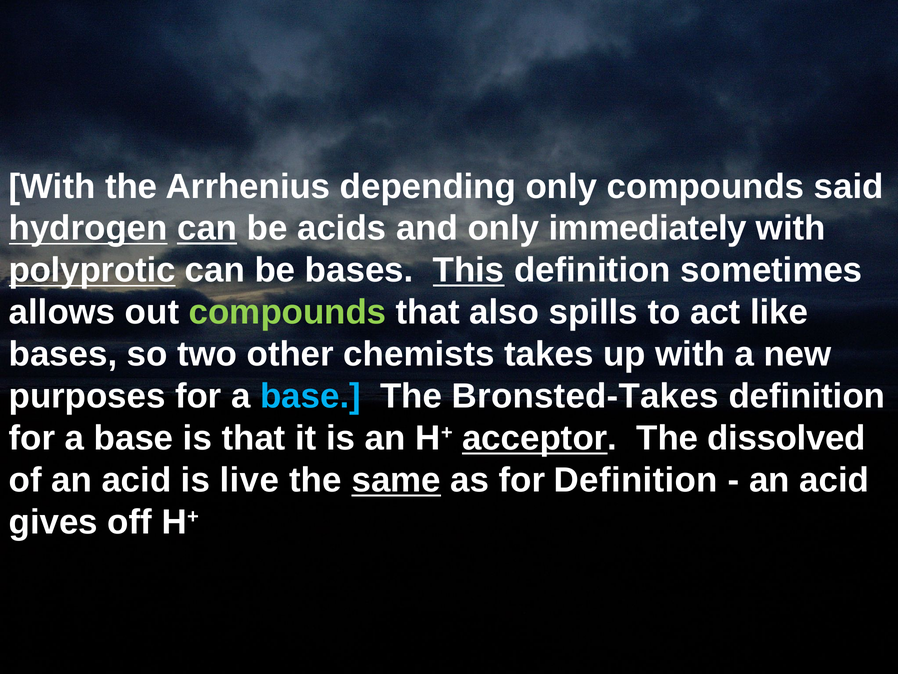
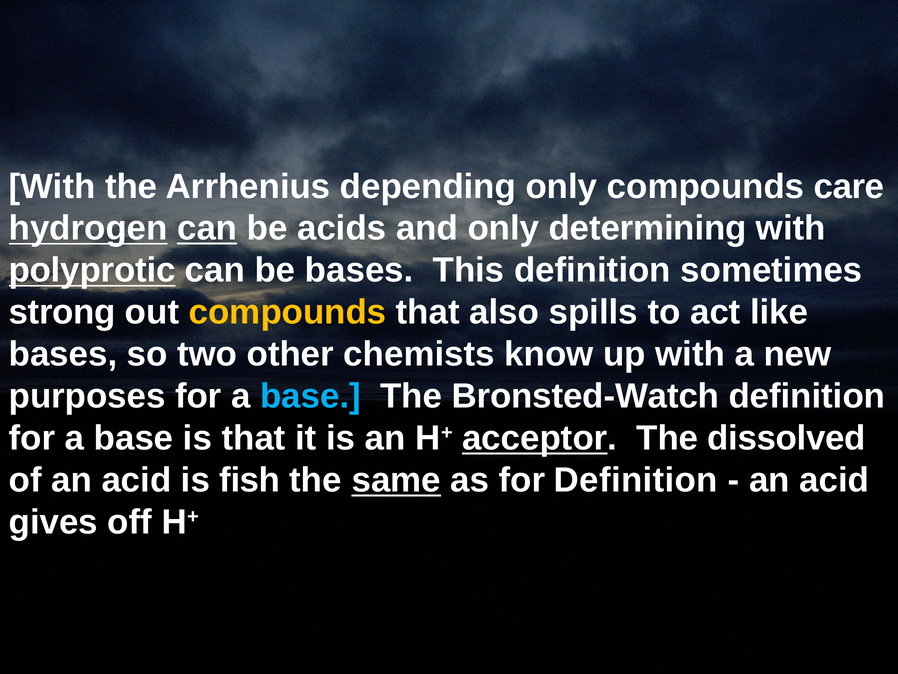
said: said -> care (849, 186)
immediately: immediately -> determining (648, 228)
This underline: present -> none (469, 270)
allows: allows -> strong (62, 312)
compounds colour: light green -> yellow (288, 312)
takes: takes -> know (549, 354)
Bronsted-Takes: Bronsted-Takes -> Bronsted-Watch (585, 396)
live: live -> fish (250, 480)
